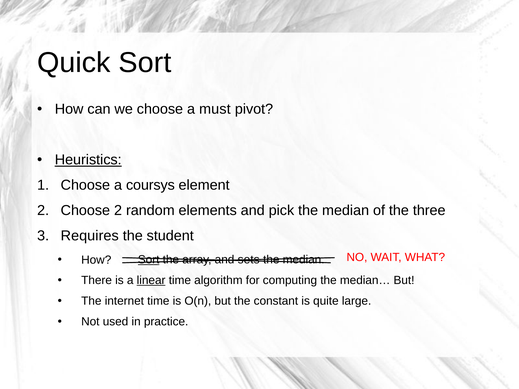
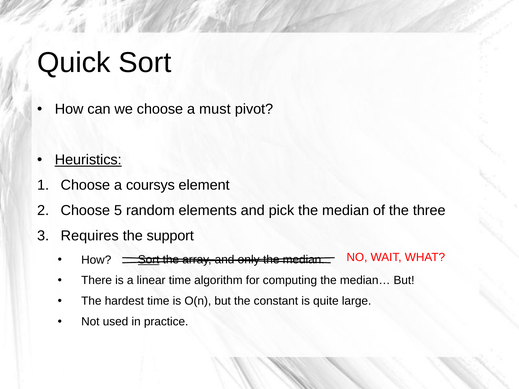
Choose 2: 2 -> 5 (118, 211)
student: student -> support (170, 236)
sets: sets -> only (249, 260)
linear underline: present -> none (151, 281)
internet: internet -> hardest (124, 301)
